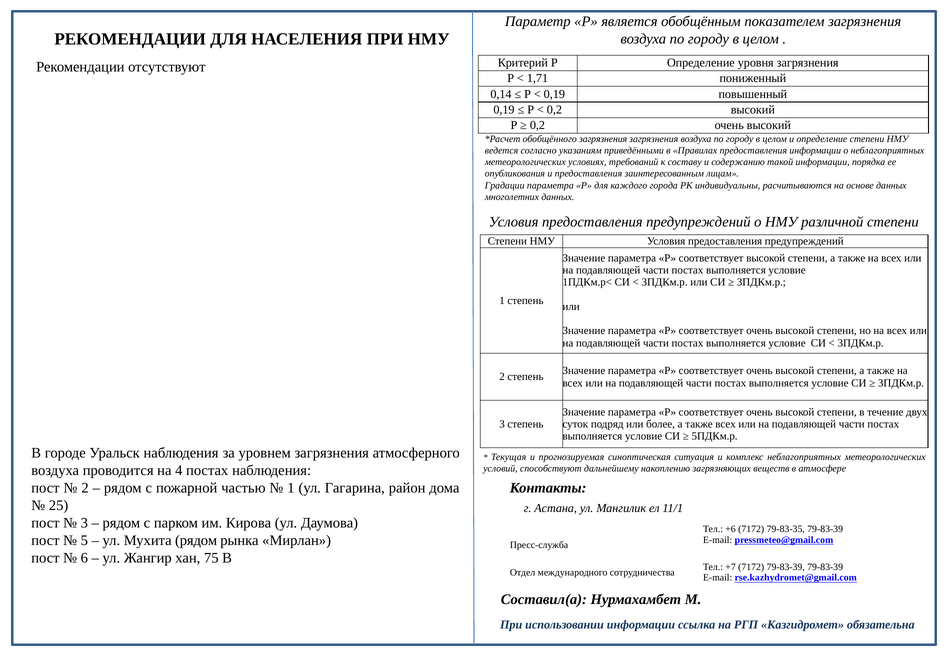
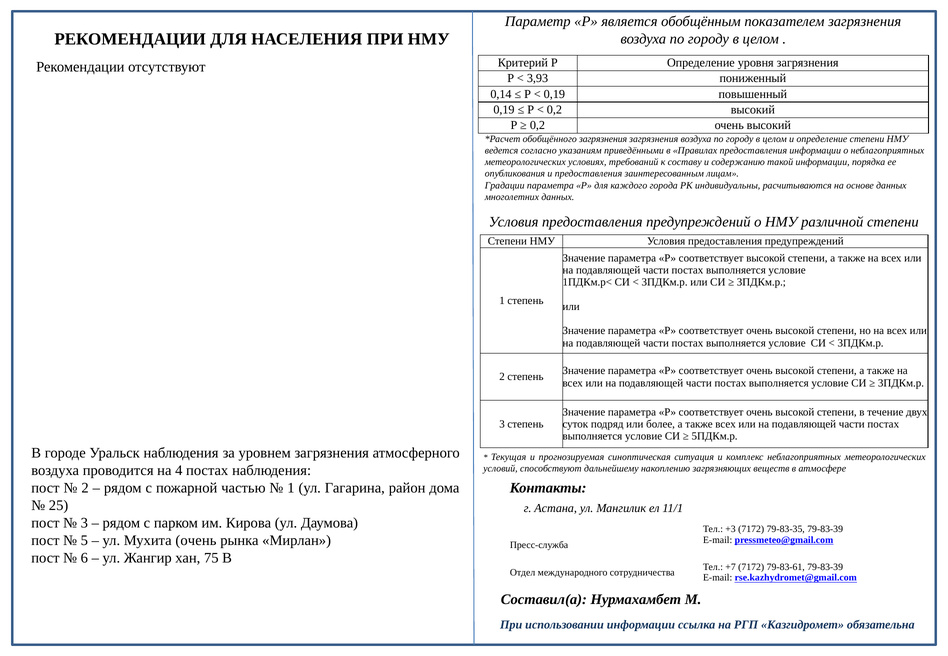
1,71: 1,71 -> 3,93 (538, 78)
+6: +6 -> +3 (731, 529)
Мухита рядом: рядом -> очень (196, 541)
7172 79-83-39: 79-83-39 -> 79-83-61 (786, 567)
